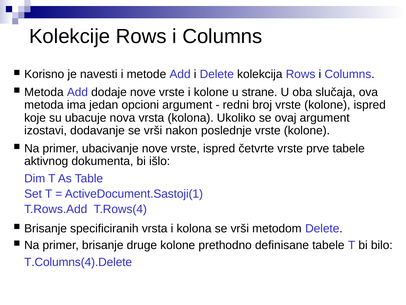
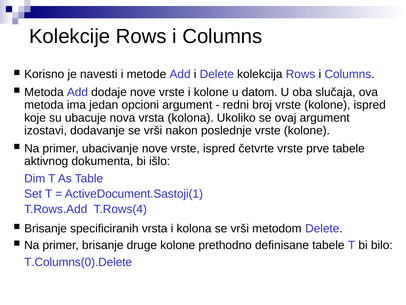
strane: strane -> datom (260, 92)
T.Columns(4).Delete: T.Columns(4).Delete -> T.Columns(0).Delete (78, 262)
